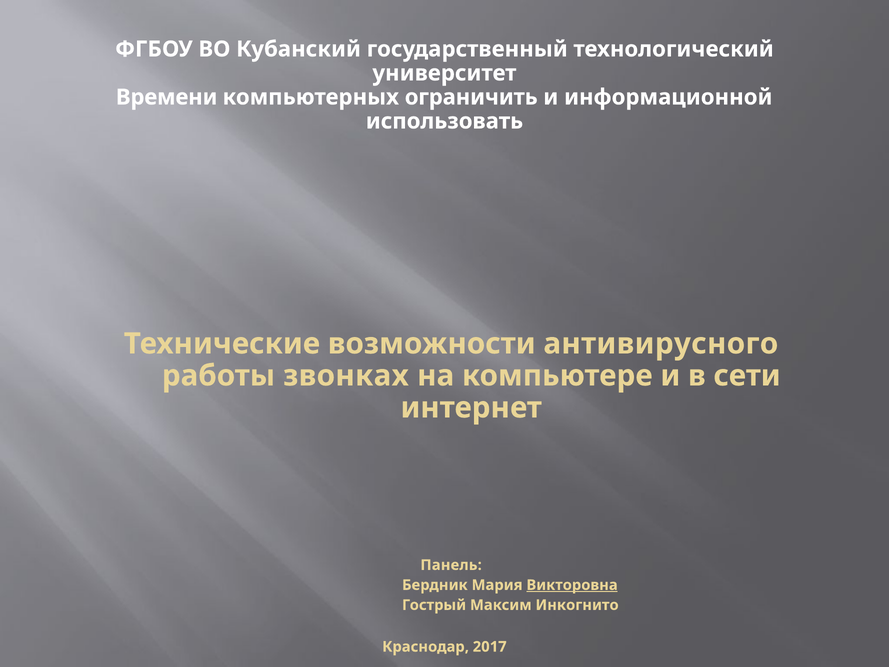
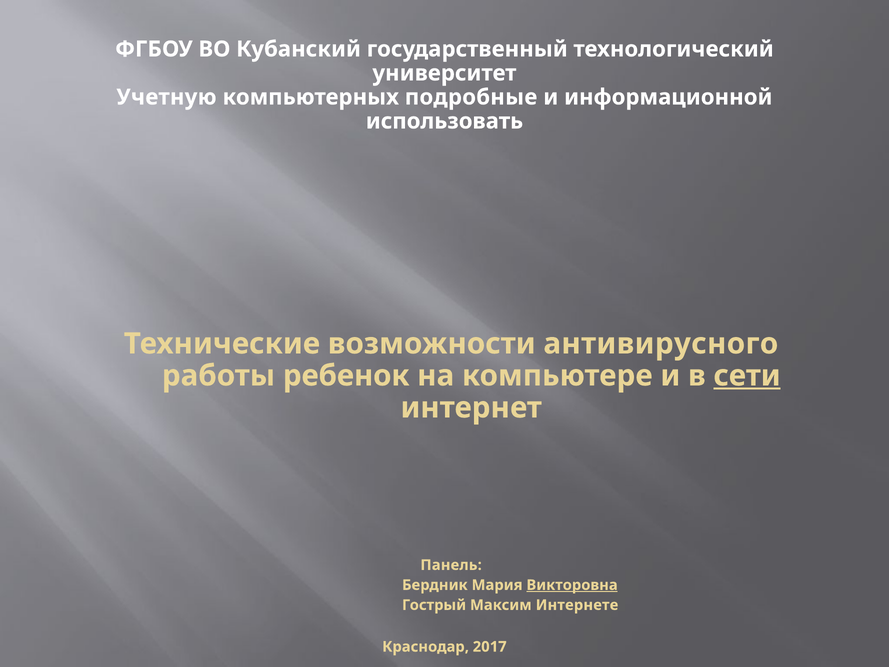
Времени: Времени -> Учетную (166, 97)
ограничить: ограничить -> подробные (471, 97)
звонках: звонках -> ребенок (346, 376)
сети underline: none -> present (747, 376)
Инкогнито: Инкогнито -> Интернете (577, 605)
